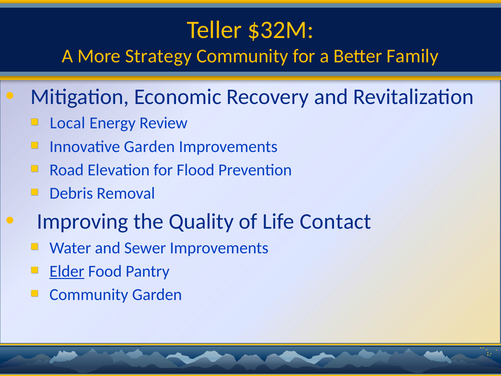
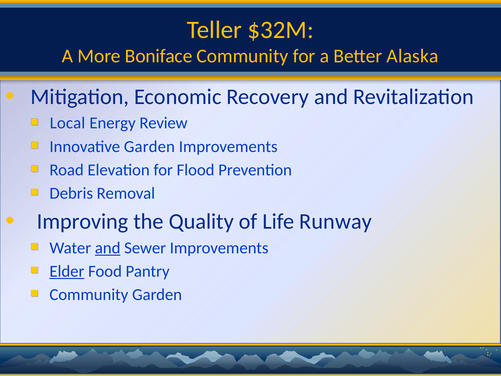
Strategy: Strategy -> Boniface (159, 56)
Family: Family -> Alaska (413, 56)
Contact: Contact -> Runway (336, 221)
and underline: none -> present (108, 248)
